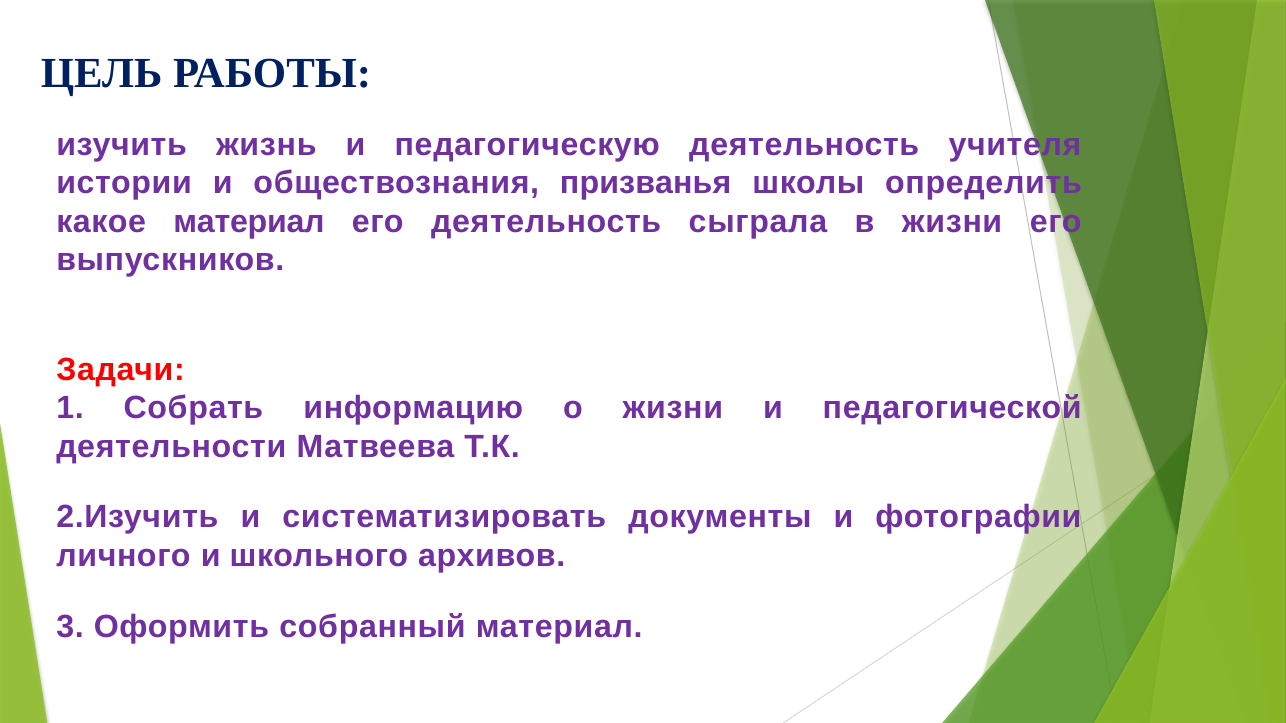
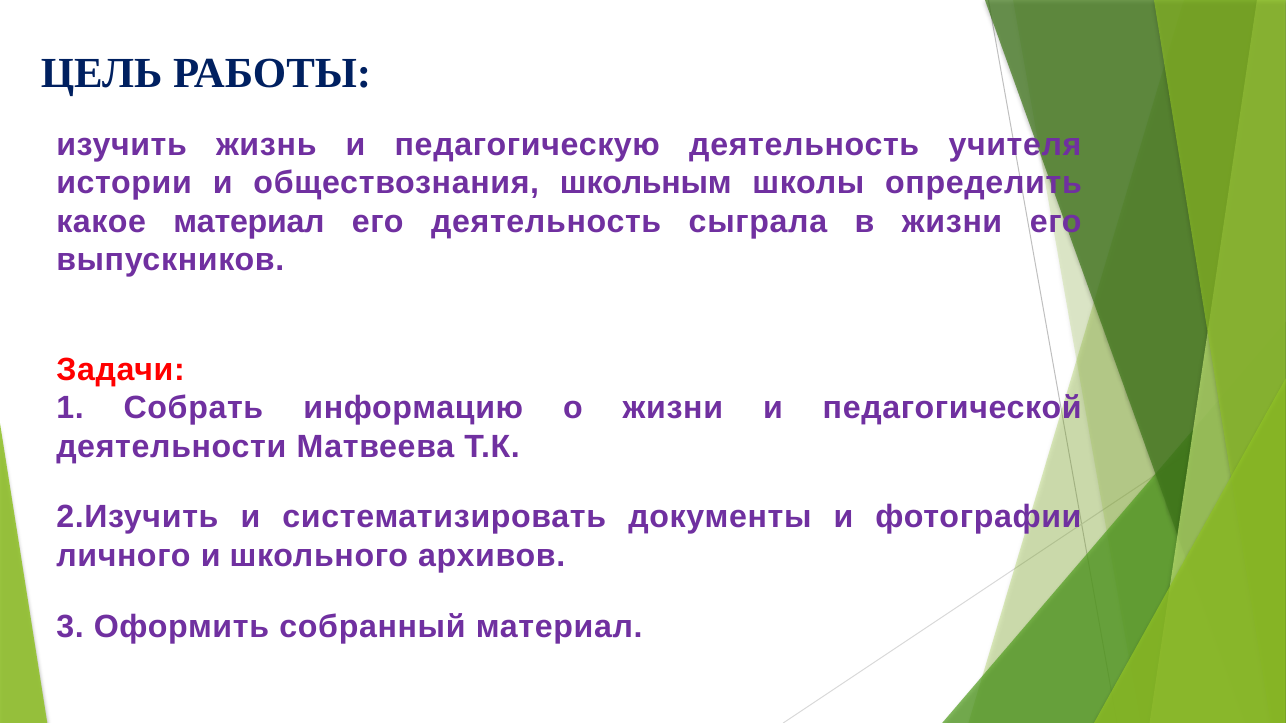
призванья: призванья -> школьным (646, 183)
